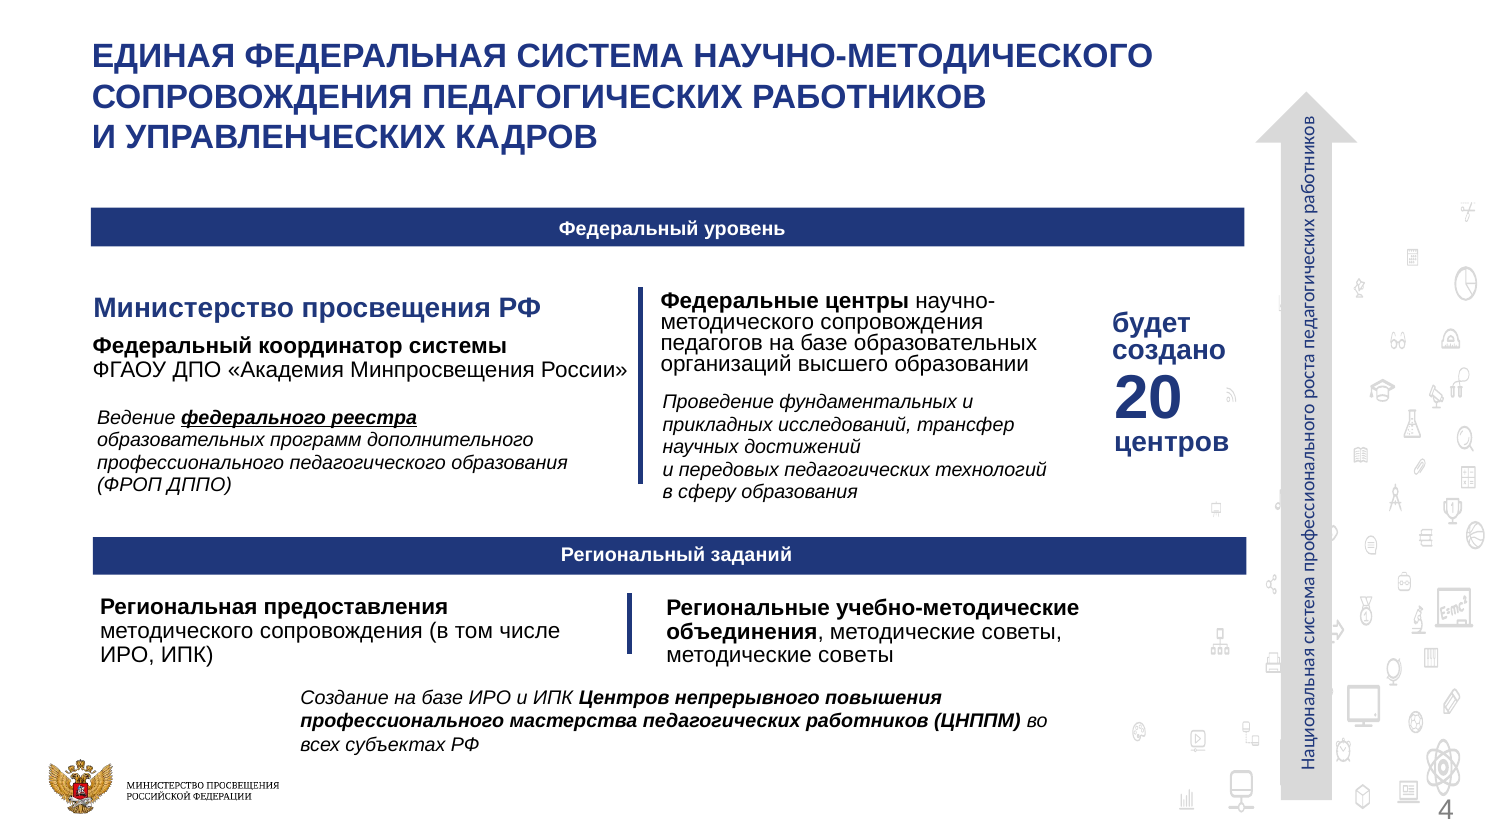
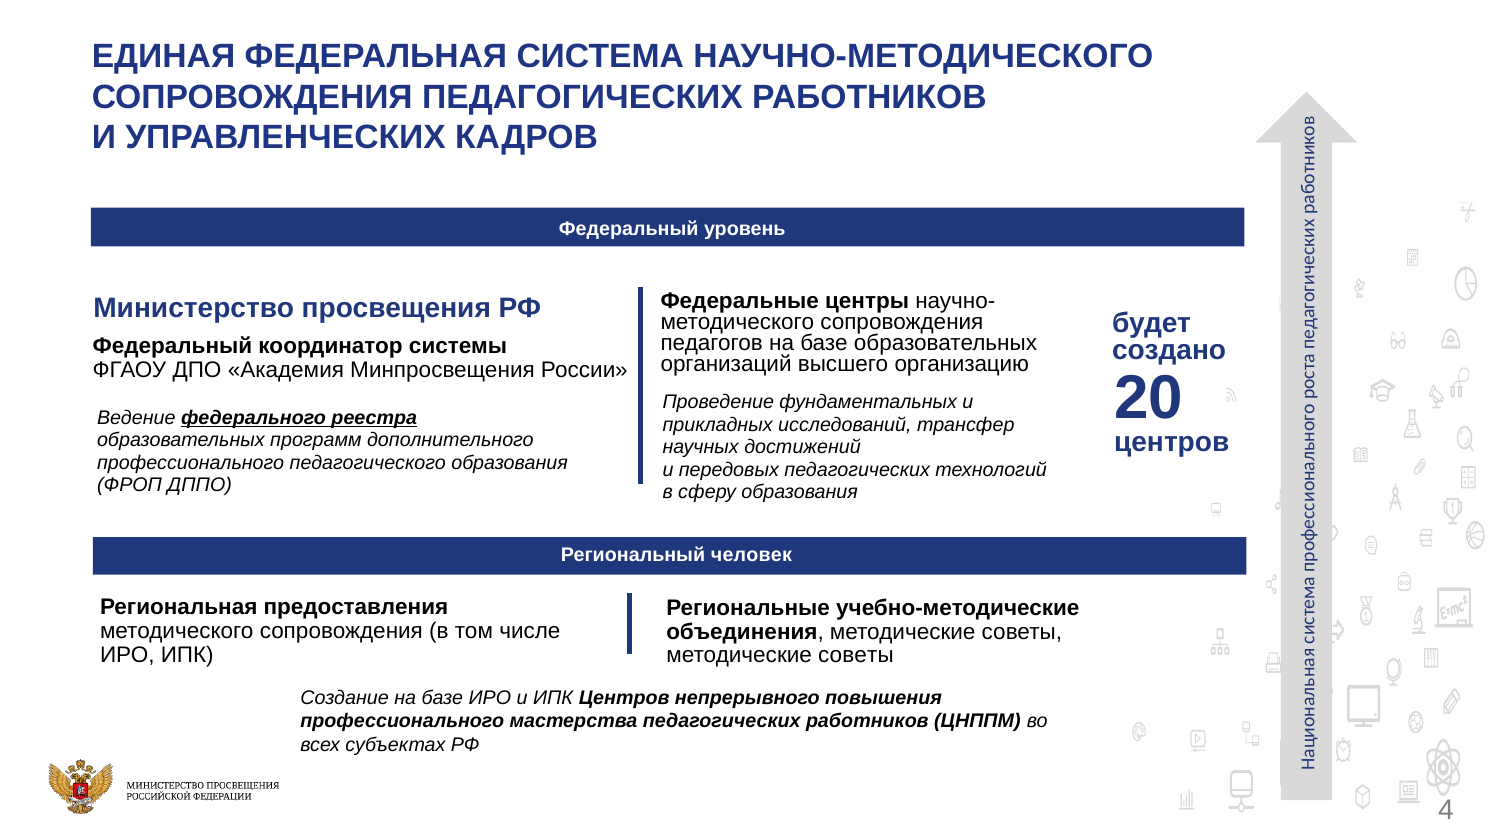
образовании: образовании -> организацию (962, 365)
заданий: заданий -> человек (751, 556)
